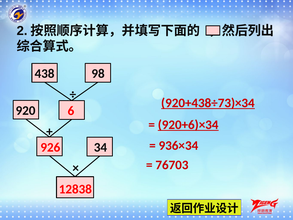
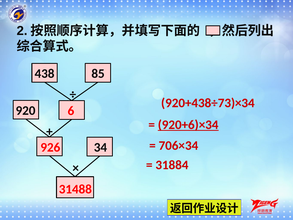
98: 98 -> 85 (98, 73)
920+438÷73)×34 underline: present -> none (208, 103)
936×34: 936×34 -> 706×34 (179, 145)
76703: 76703 -> 31884 (172, 165)
12838: 12838 -> 31488 (75, 189)
